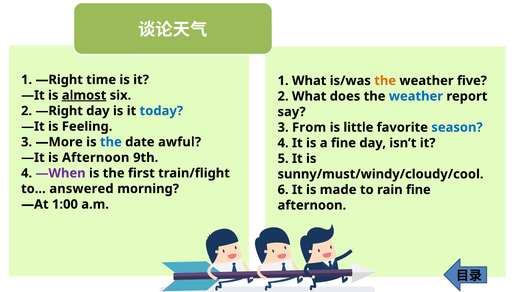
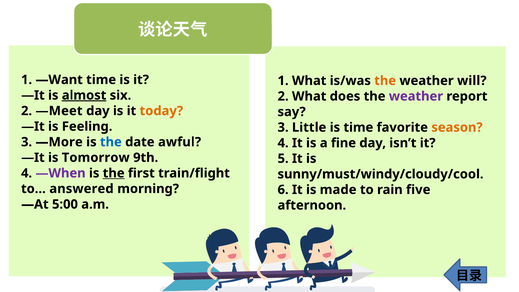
1 —Right: —Right -> —Want (59, 80)
five: five -> will (472, 81)
weather colour: blue -> purple (416, 96)
2 —Right: —Right -> —Meet (59, 111)
today colour: blue -> orange (161, 111)
From: From -> Little (309, 127)
is little: little -> time (358, 127)
season colour: blue -> orange (457, 127)
is Afternoon: Afternoon -> Tomorrow (96, 158)
the underline: none -> present (114, 173)
rain fine: fine -> five (418, 190)
1:00: 1:00 -> 5:00 (65, 204)
